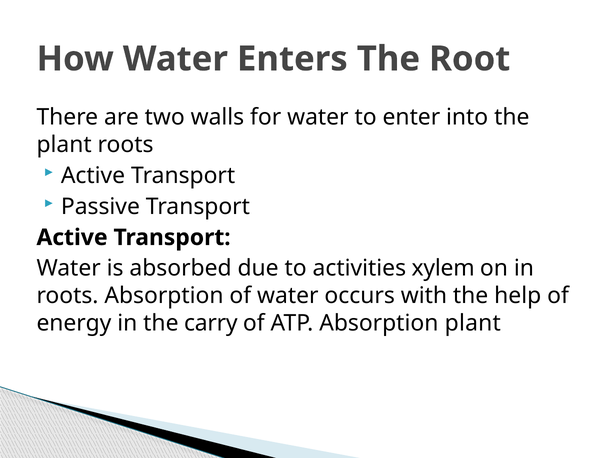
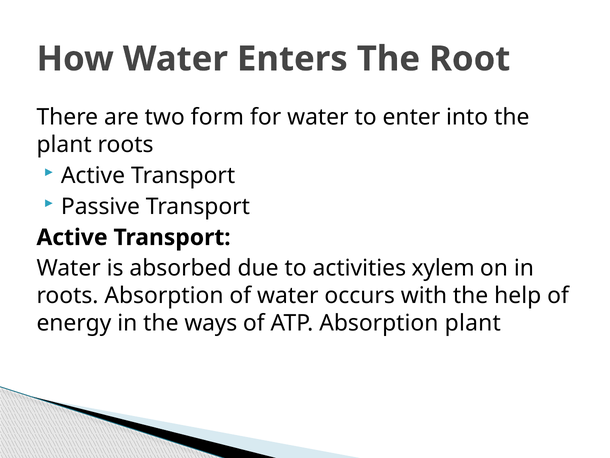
walls: walls -> form (217, 117)
carry: carry -> ways (211, 323)
